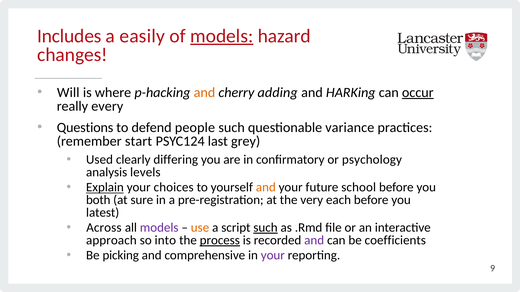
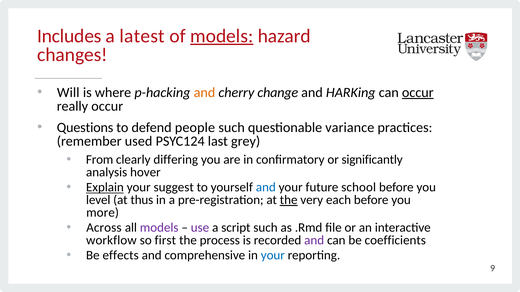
easily: easily -> latest (142, 36)
adding: adding -> change (278, 93)
really every: every -> occur (107, 106)
start: start -> used (139, 141)
Used: Used -> From (100, 160)
psychology: psychology -> significantly (372, 160)
levels: levels -> hover (145, 173)
choices: choices -> suggest (174, 188)
and colour: orange -> blue (266, 188)
both: both -> level (98, 200)
sure: sure -> thus (142, 200)
the underline: none -> present (289, 200)
latest: latest -> more (103, 213)
use colour: orange -> purple (200, 228)
such underline: present -> none (266, 228)
approach: approach -> workflow (111, 241)
into: into -> first (165, 241)
process underline: present -> none (220, 241)
picking: picking -> effects (121, 256)
your colour: purple -> blue (273, 256)
